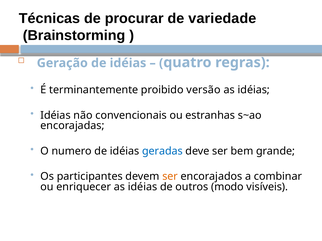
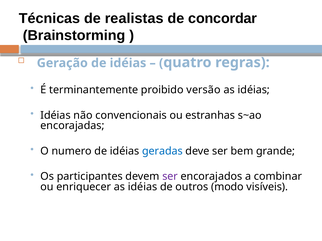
procurar: procurar -> realistas (134, 18)
variedade: variedade -> concordar (223, 18)
ser colour: orange -> purple (170, 177)
